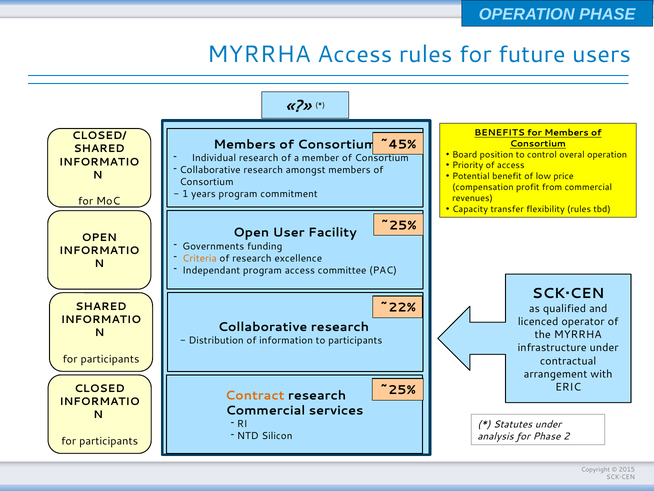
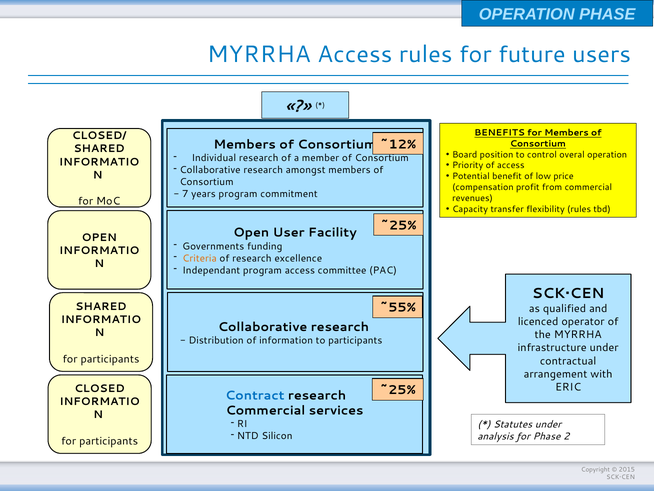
~45%: ~45% -> ~12% (398, 144)
1: 1 -> 7 (185, 194)
~22%: ~22% -> ~55% (398, 307)
Contract colour: orange -> blue (255, 395)
